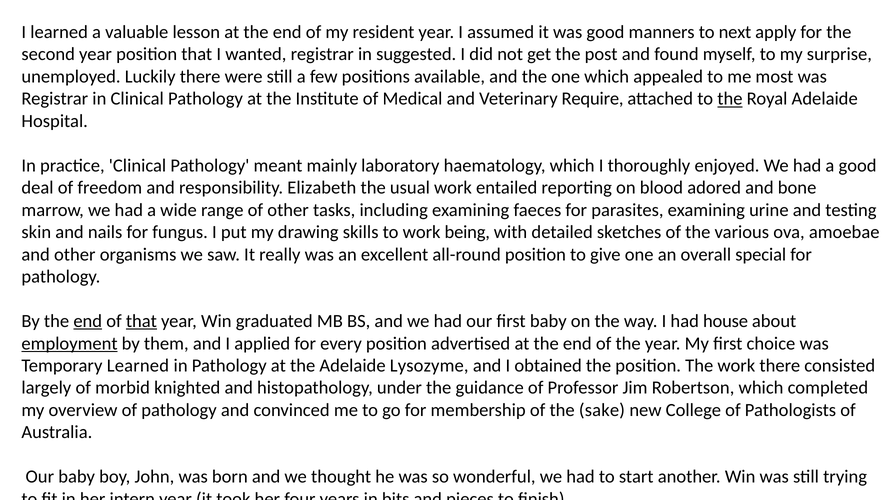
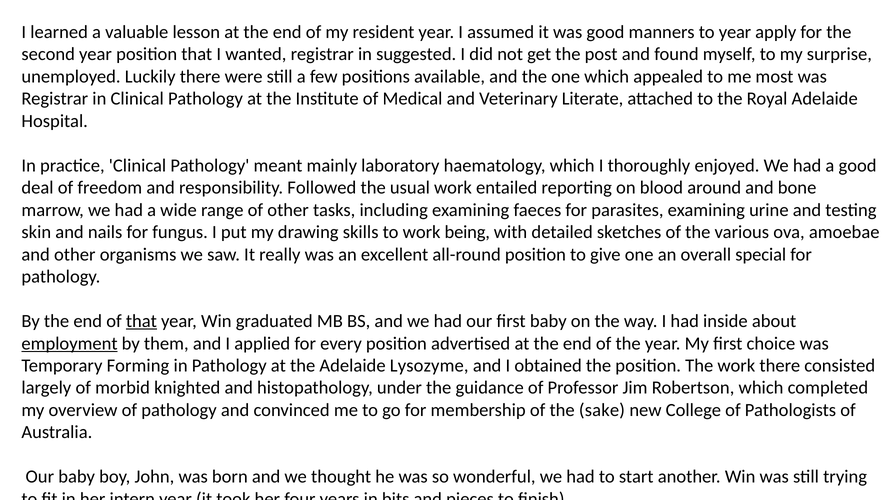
to next: next -> year (735, 32)
Require: Require -> Literate (593, 99)
the underline: present -> none (730, 99)
Elizabeth: Elizabeth -> Followed (322, 188)
adored: adored -> around (714, 188)
end underline: present -> none (88, 322)
house: house -> inside (725, 322)
Temporary Learned: Learned -> Forming (138, 366)
